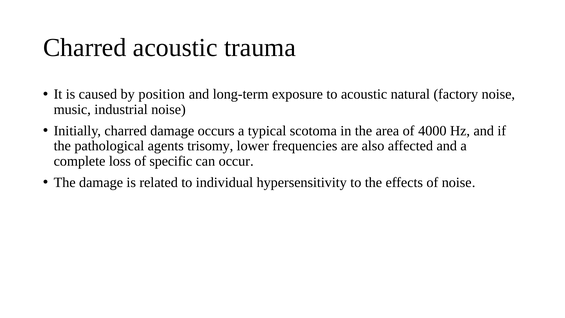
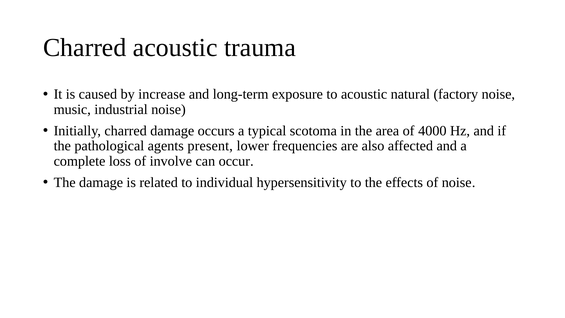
position: position -> increase (162, 94)
trisomy: trisomy -> present (210, 146)
specific: specific -> involve (171, 161)
